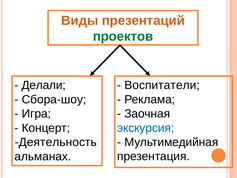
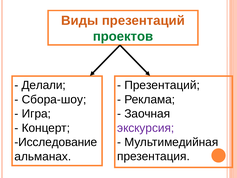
Воспитатели: Воспитатели -> Презентаций (162, 85)
экскурсия colour: blue -> purple (146, 128)
Деятельность: Деятельность -> Исследование (56, 142)
